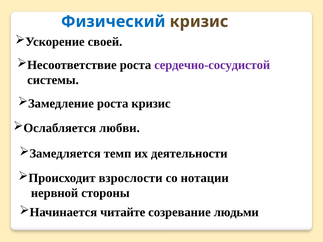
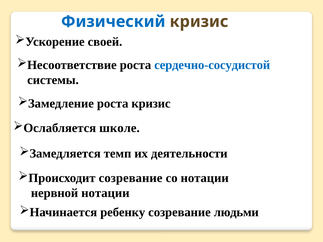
сердечно-сосудистой colour: purple -> blue (212, 65)
любви: любви -> школе (119, 128)
взрослости: взрослости -> созревание (131, 178)
нервной стороны: стороны -> нотации (105, 193)
читайте: читайте -> ребенку (123, 212)
